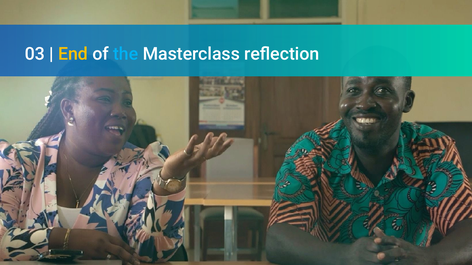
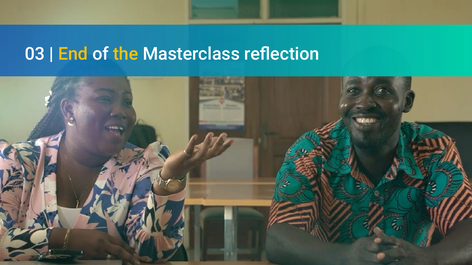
the colour: light blue -> yellow (126, 54)
